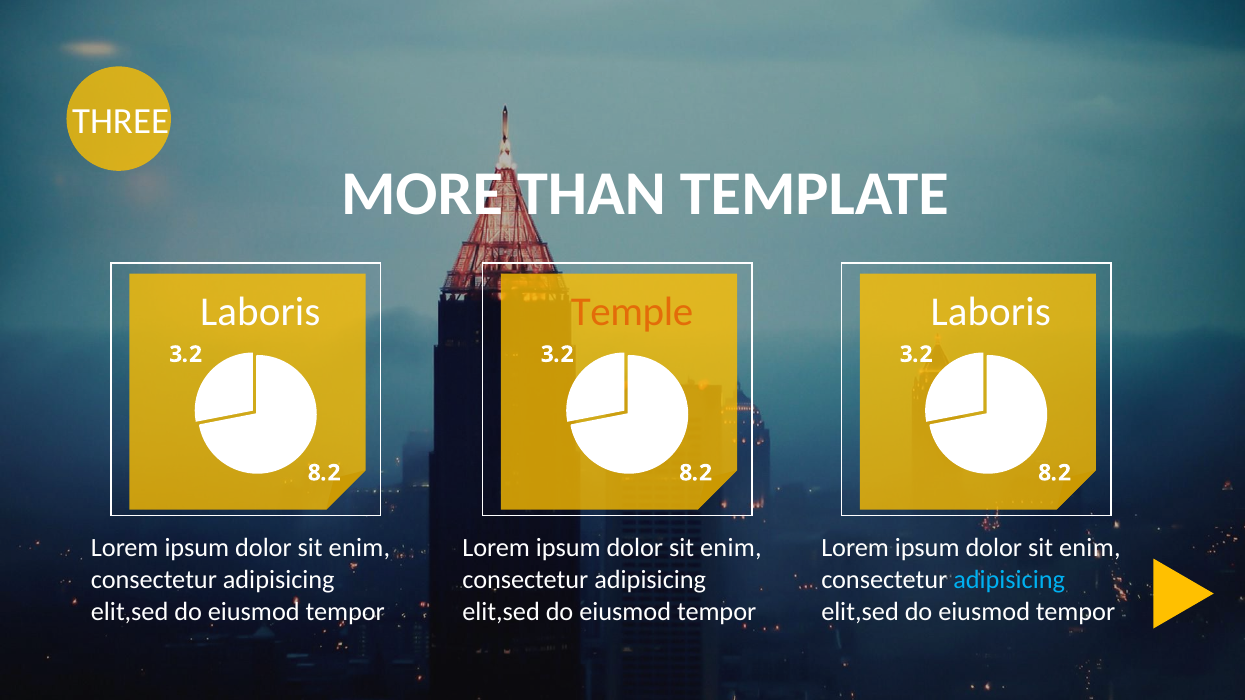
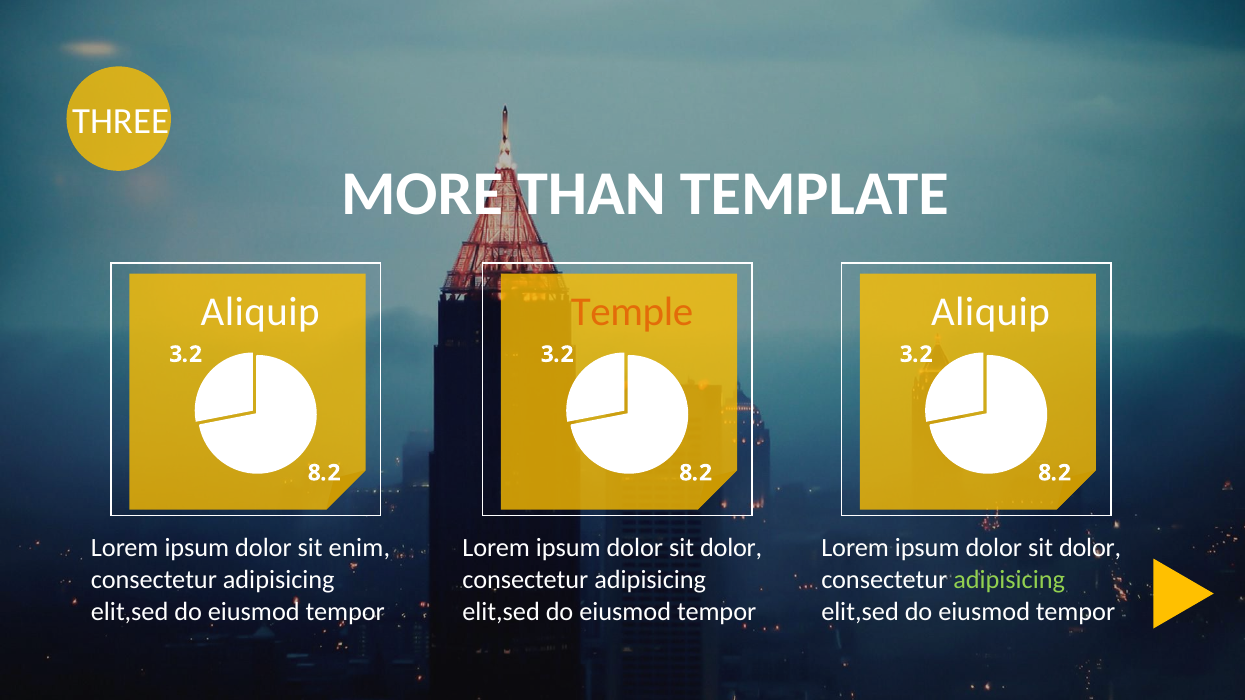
Laboris: Laboris -> Aliquip (260, 312)
Laboris: Laboris -> Aliquip (991, 312)
enim: enim -> dolor (731, 549)
enim: enim -> dolor (1090, 549)
adipisicing colour: light blue -> light green (1009, 580)
